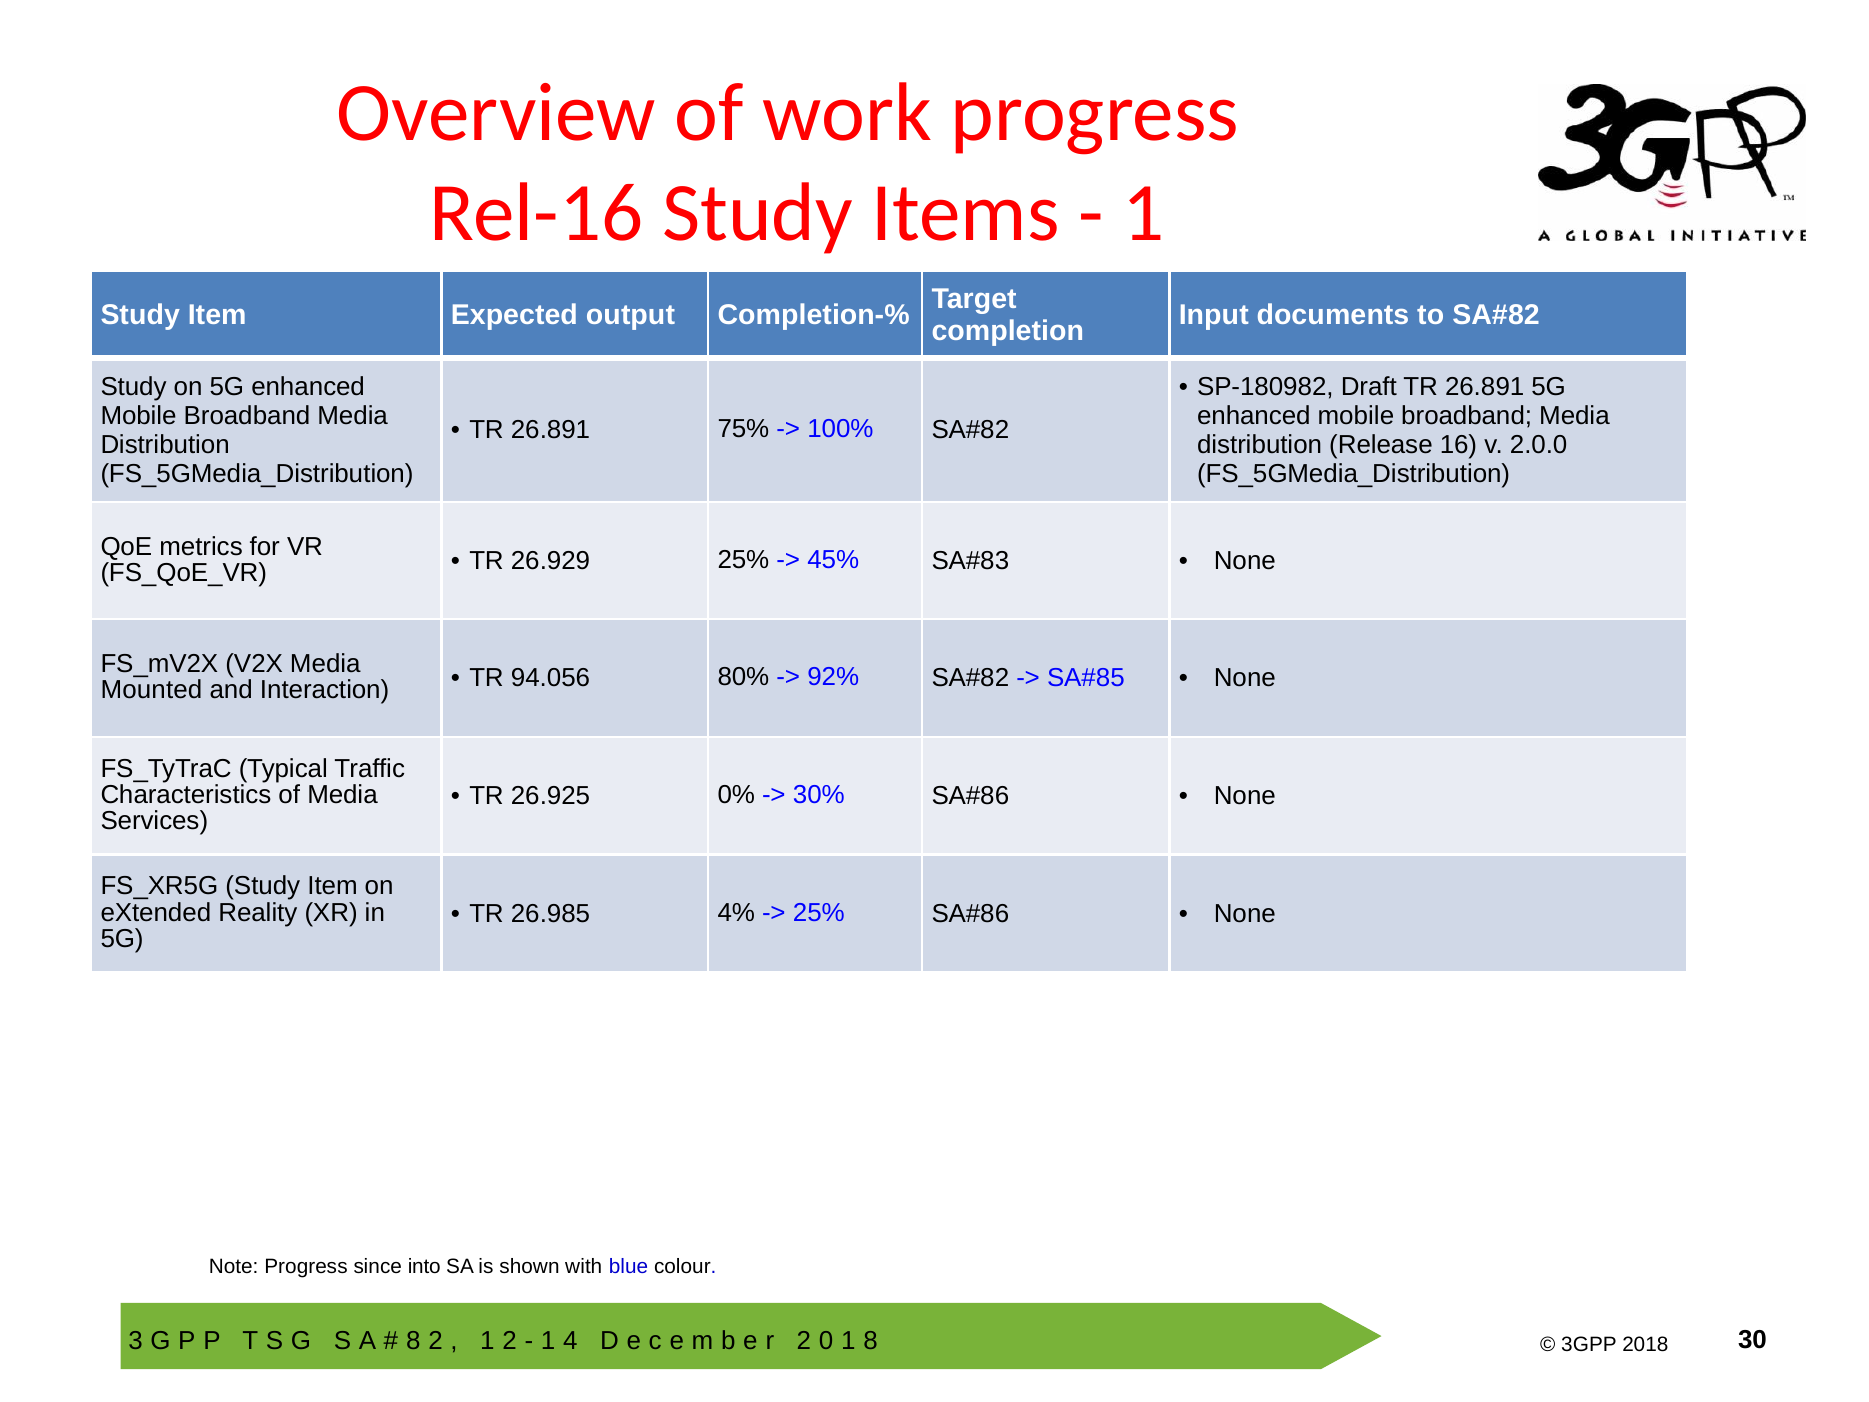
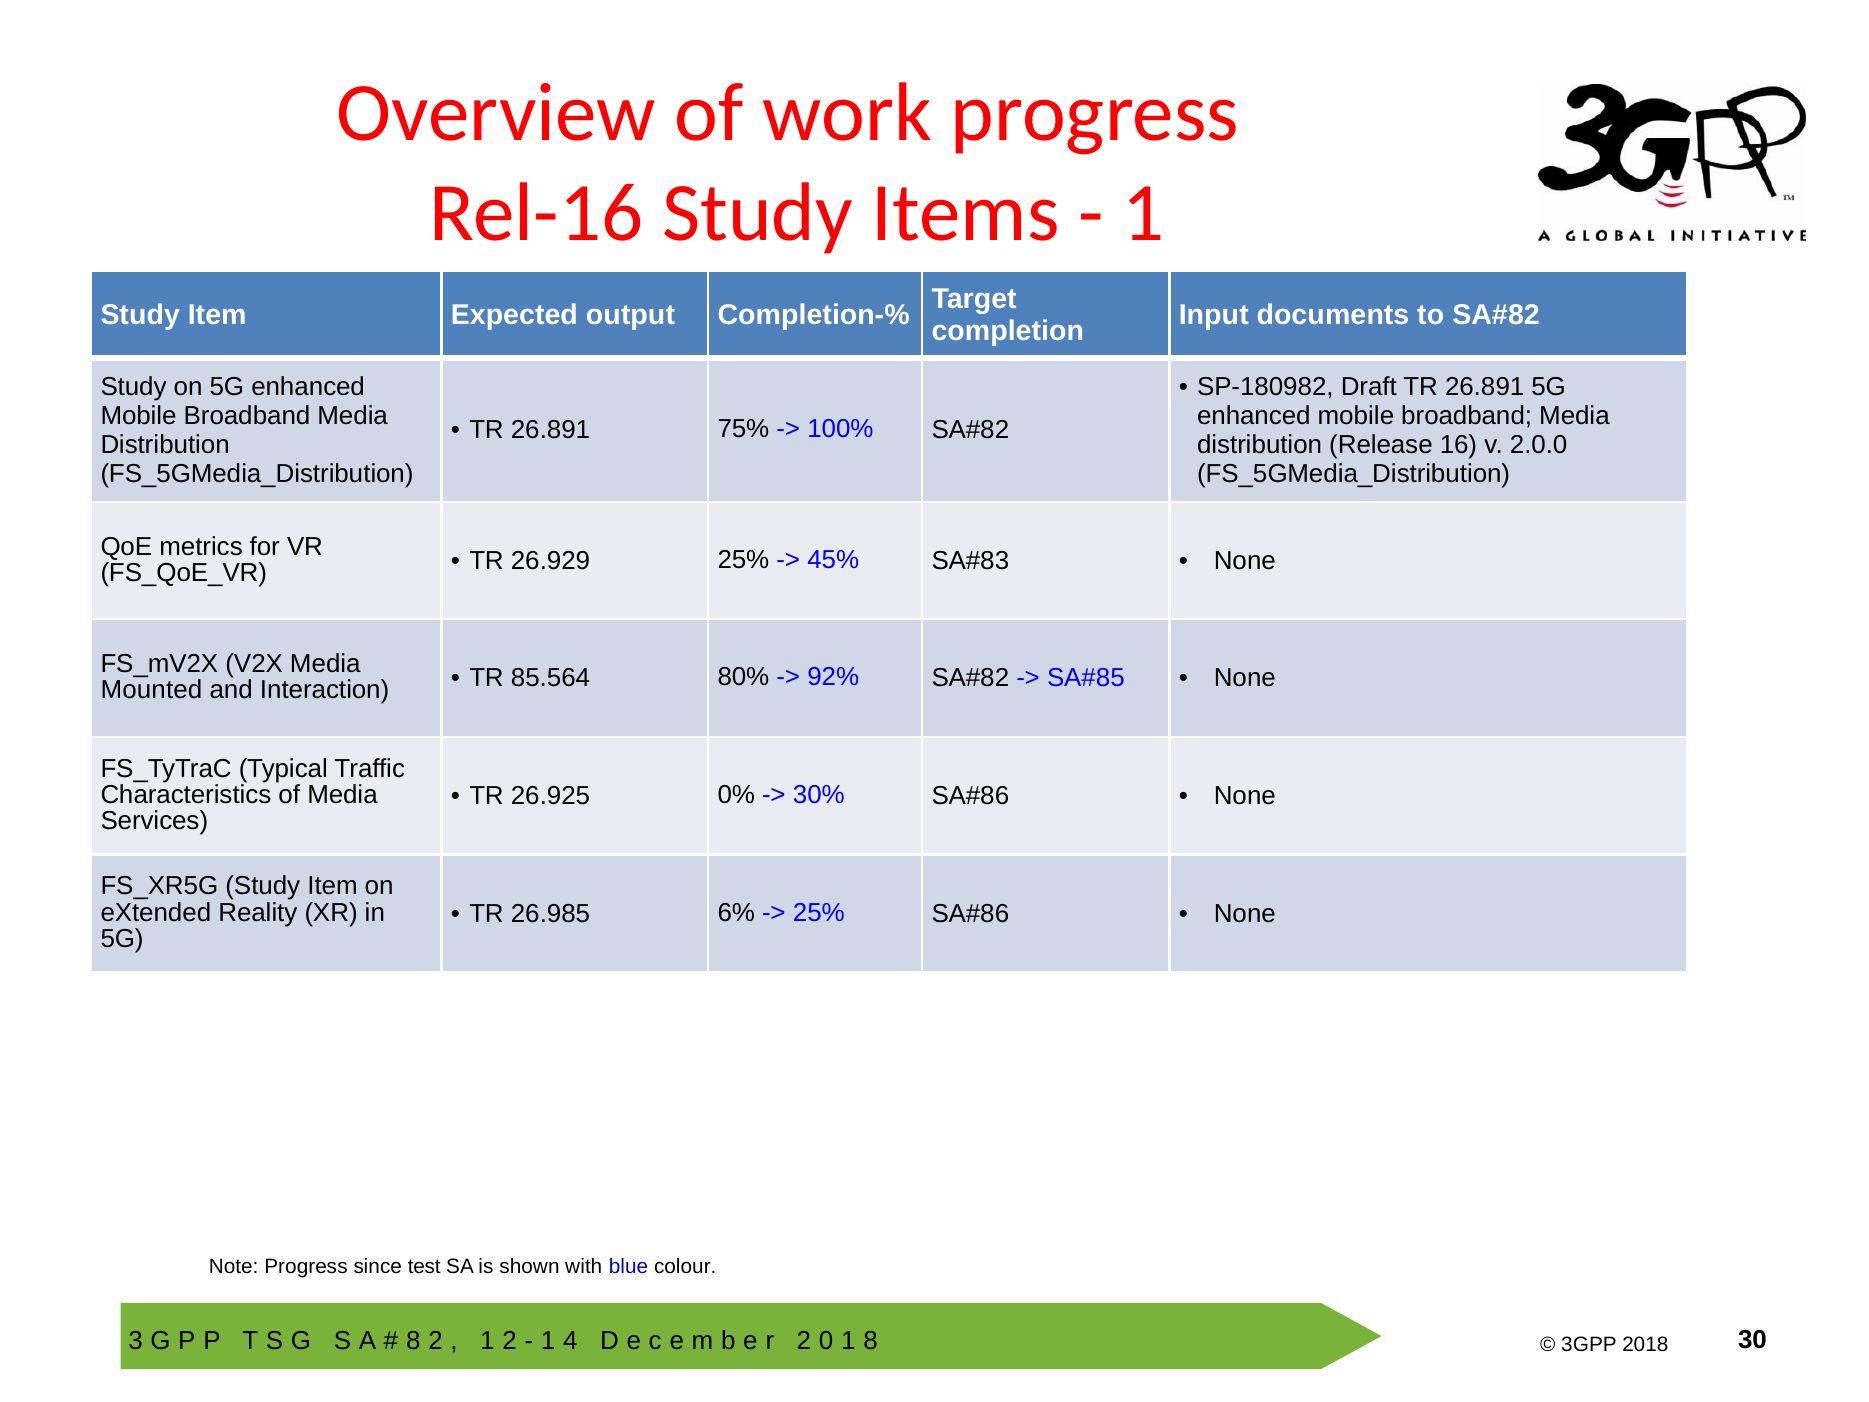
94.056: 94.056 -> 85.564 (550, 678)
4%: 4% -> 6% (736, 912)
into: into -> test (424, 1266)
